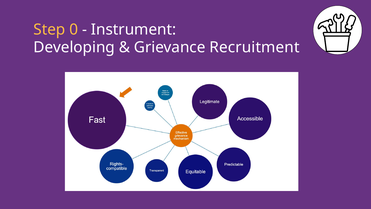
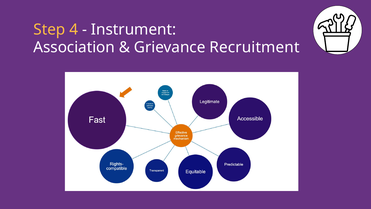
0: 0 -> 4 (74, 30)
Developing: Developing -> Association (74, 47)
